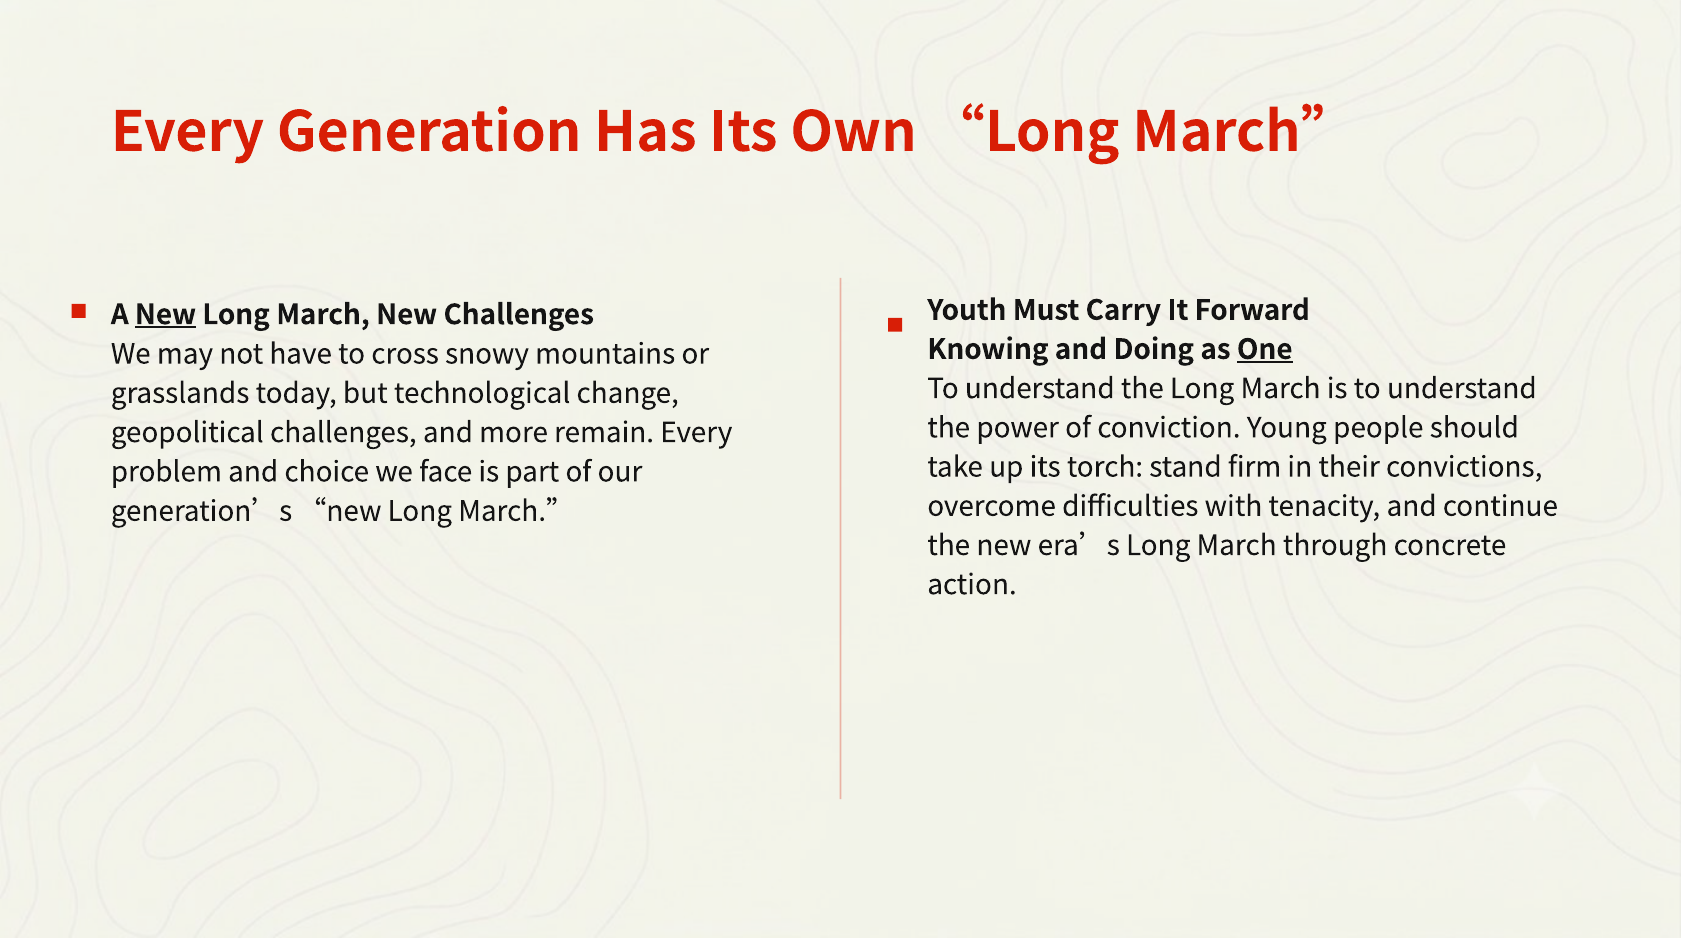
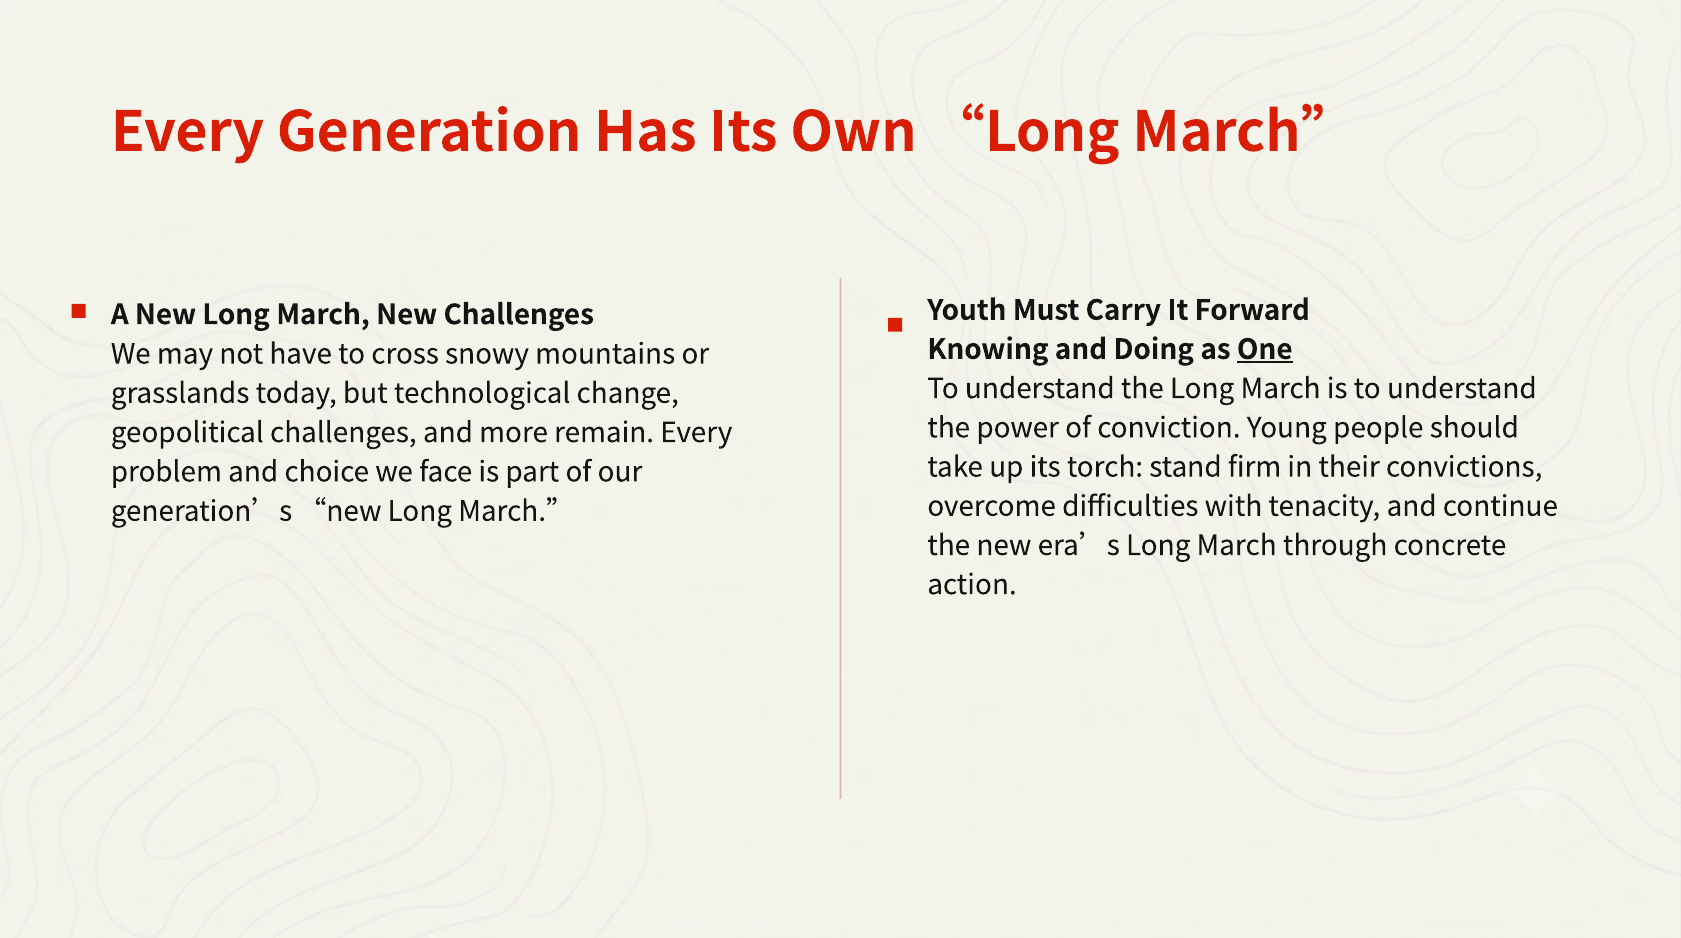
New underline: present -> none (166, 315)
